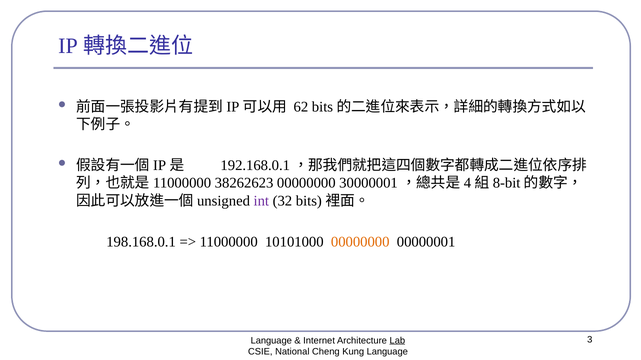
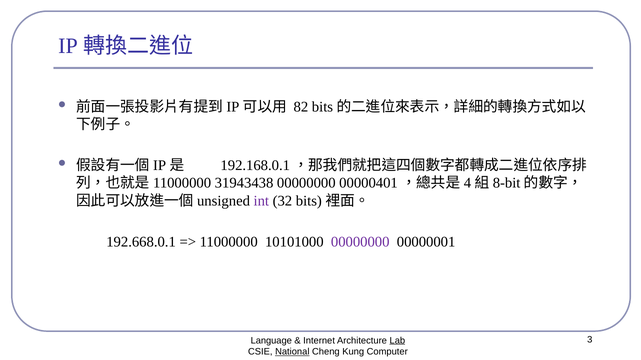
62: 62 -> 82 (301, 107)
38262623: 38262623 -> 31943438 (244, 183)
30000001: 30000001 -> 00000401 (369, 183)
198.168.0.1: 198.168.0.1 -> 192.668.0.1 (141, 242)
00000000 colour: orange -> purple (360, 242)
National underline: none -> present (292, 352)
Kung Language: Language -> Computer (387, 352)
